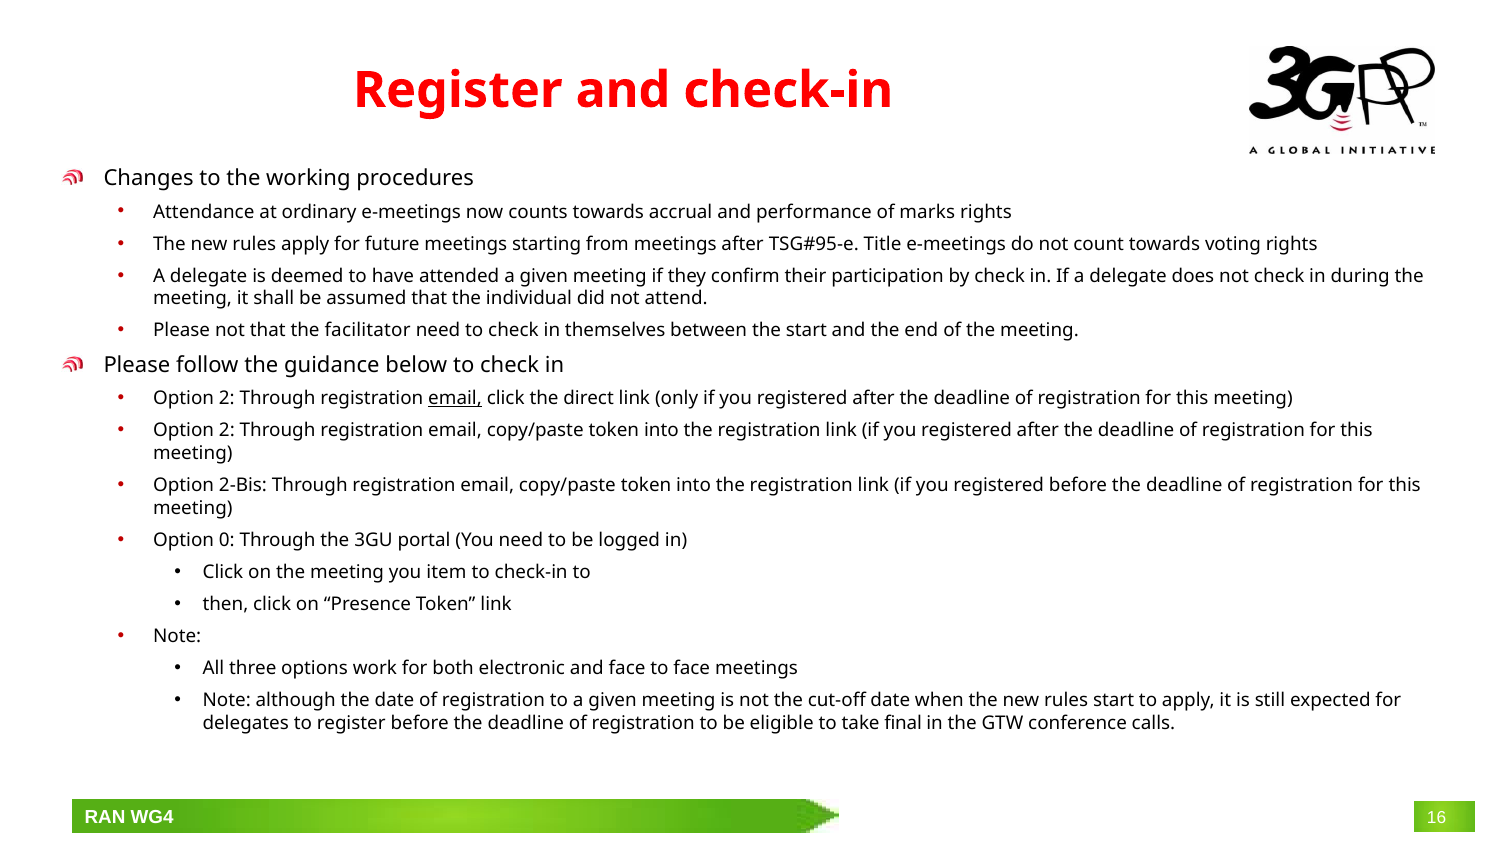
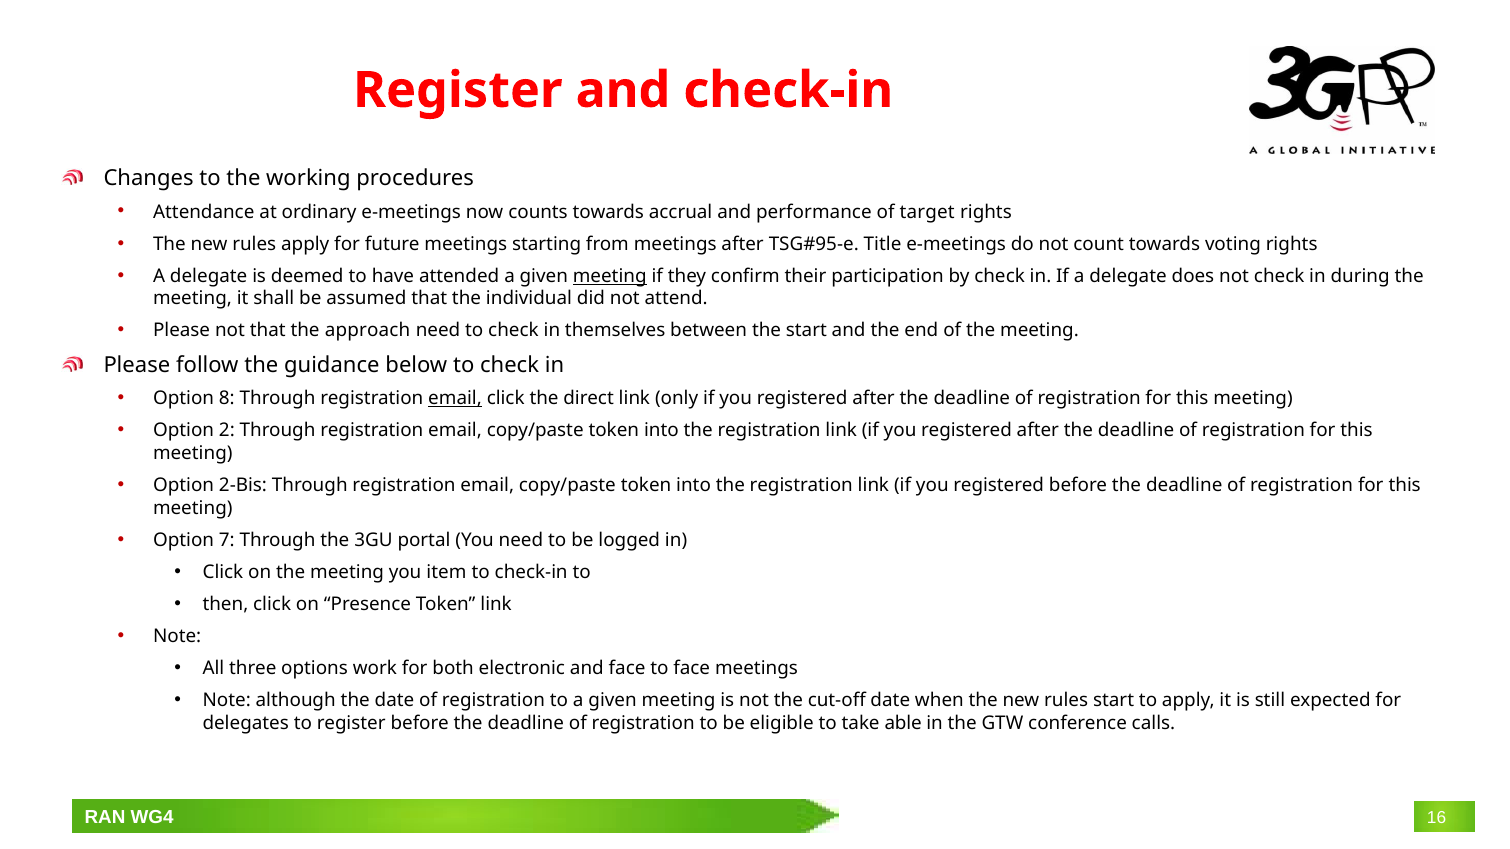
marks: marks -> target (927, 212)
meeting underline: none -> present (610, 276)
facilitator: facilitator -> approach (368, 331)
2: 2 -> 8 (227, 399)
0: 0 -> 7 (227, 540)
final: final -> able (903, 724)
